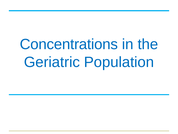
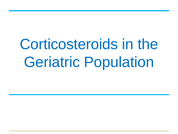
Concentrations: Concentrations -> Corticosteroids (69, 44)
